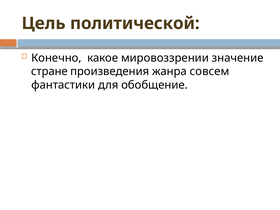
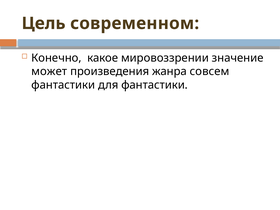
политической: политической -> современном (135, 23)
стране: стране -> может (49, 71)
для обобщение: обобщение -> фантастики (155, 85)
